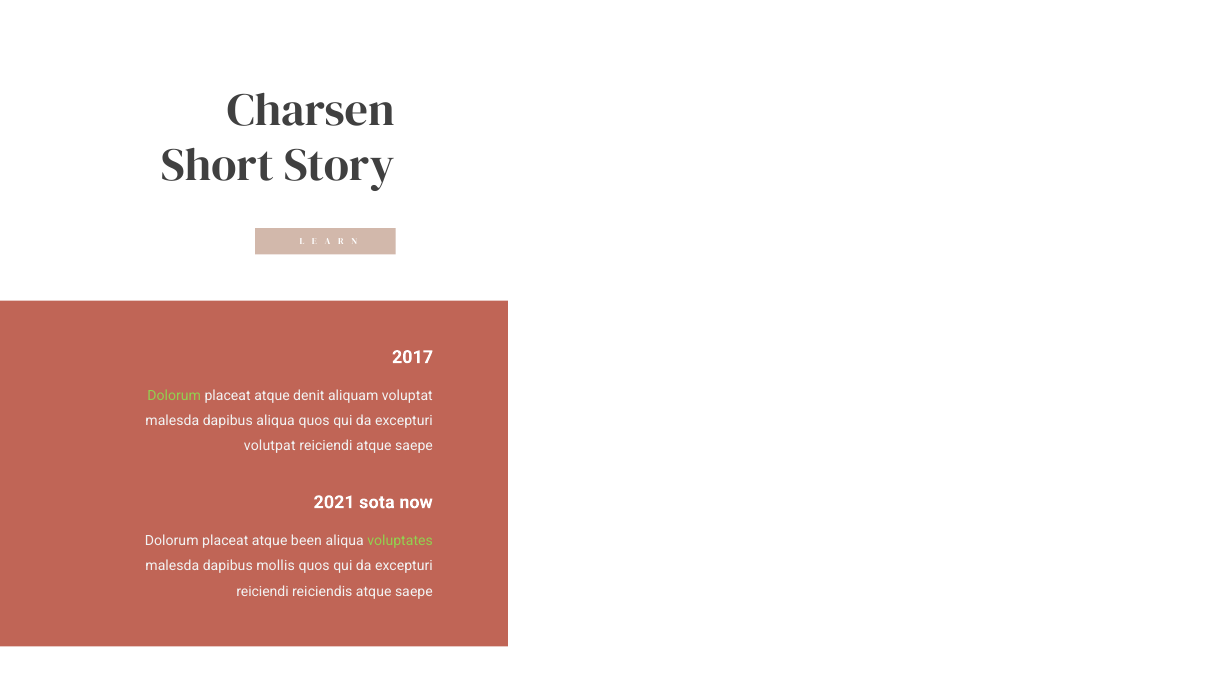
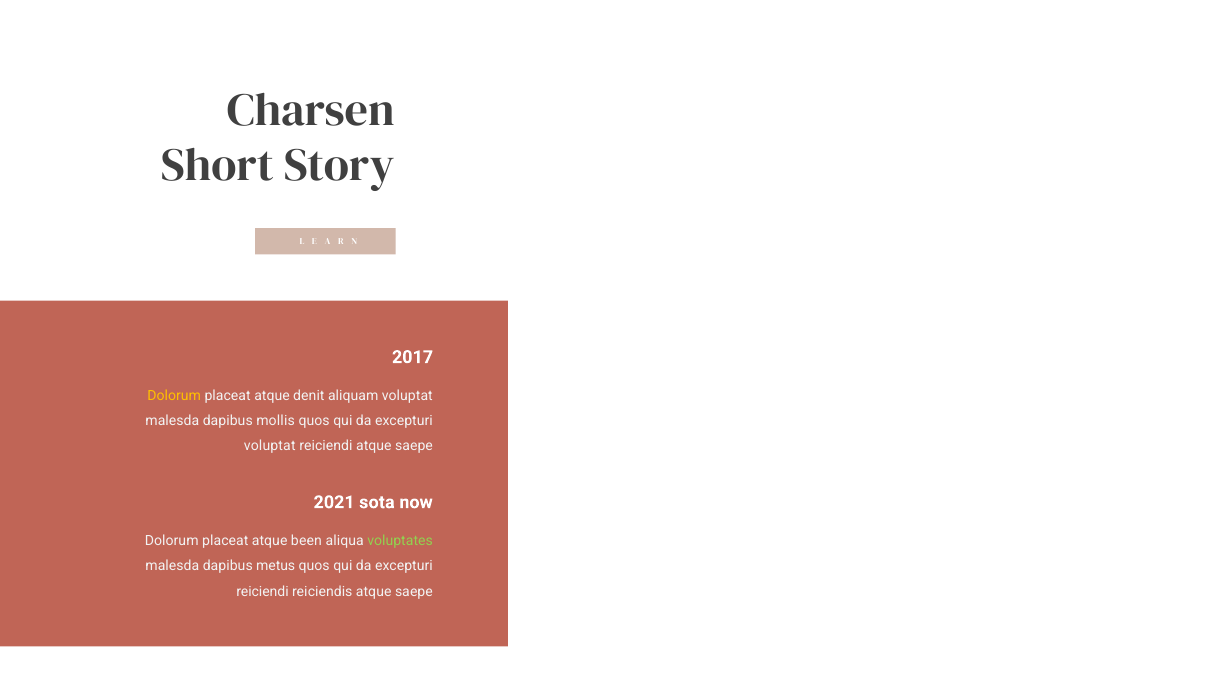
Dolorum colour: light green -> yellow (174, 396)
dapibus aliqua: aliqua -> mollis (276, 421)
volutpat: volutpat -> voluptat (270, 446)
mollis: mollis -> metus (276, 566)
